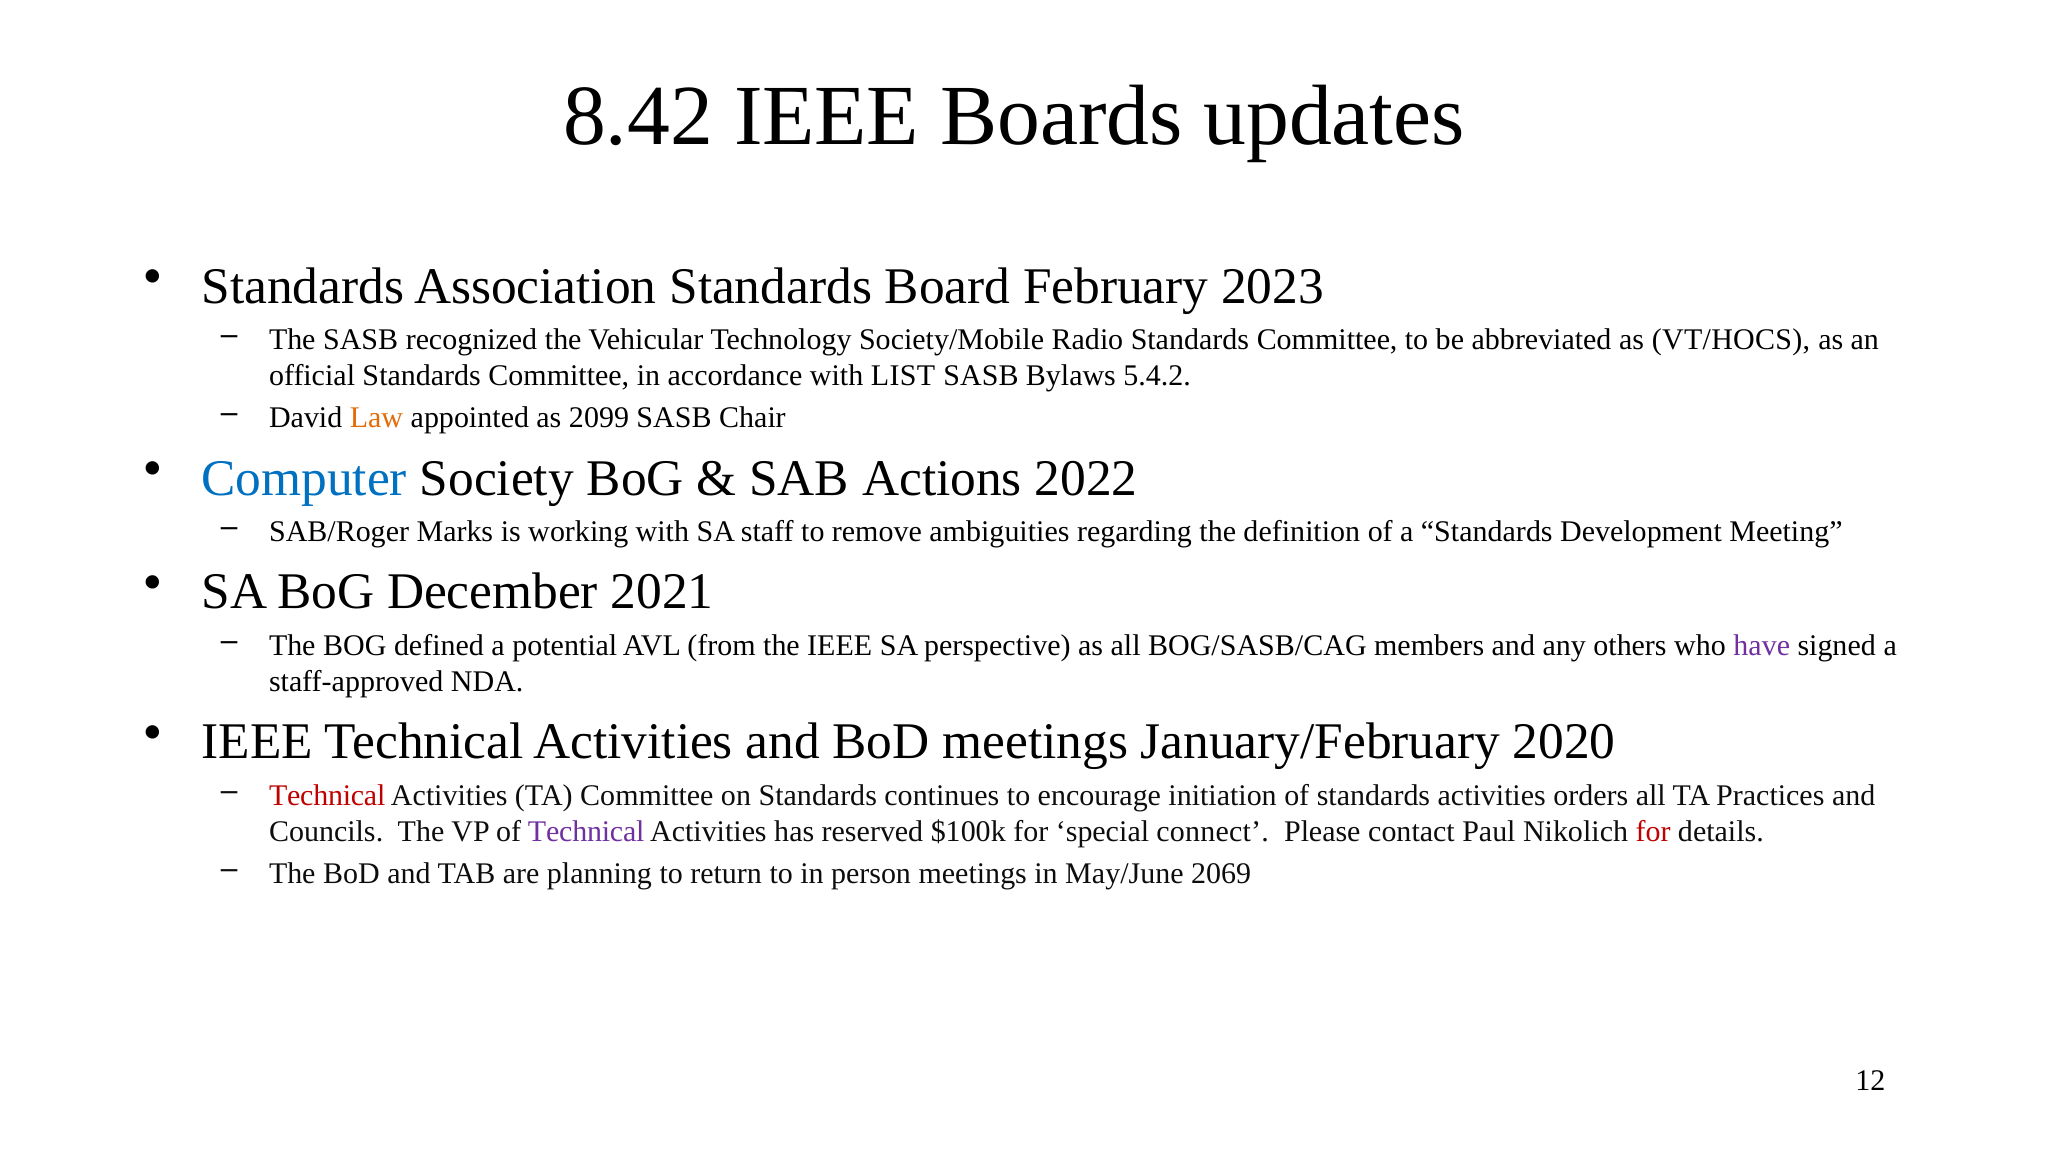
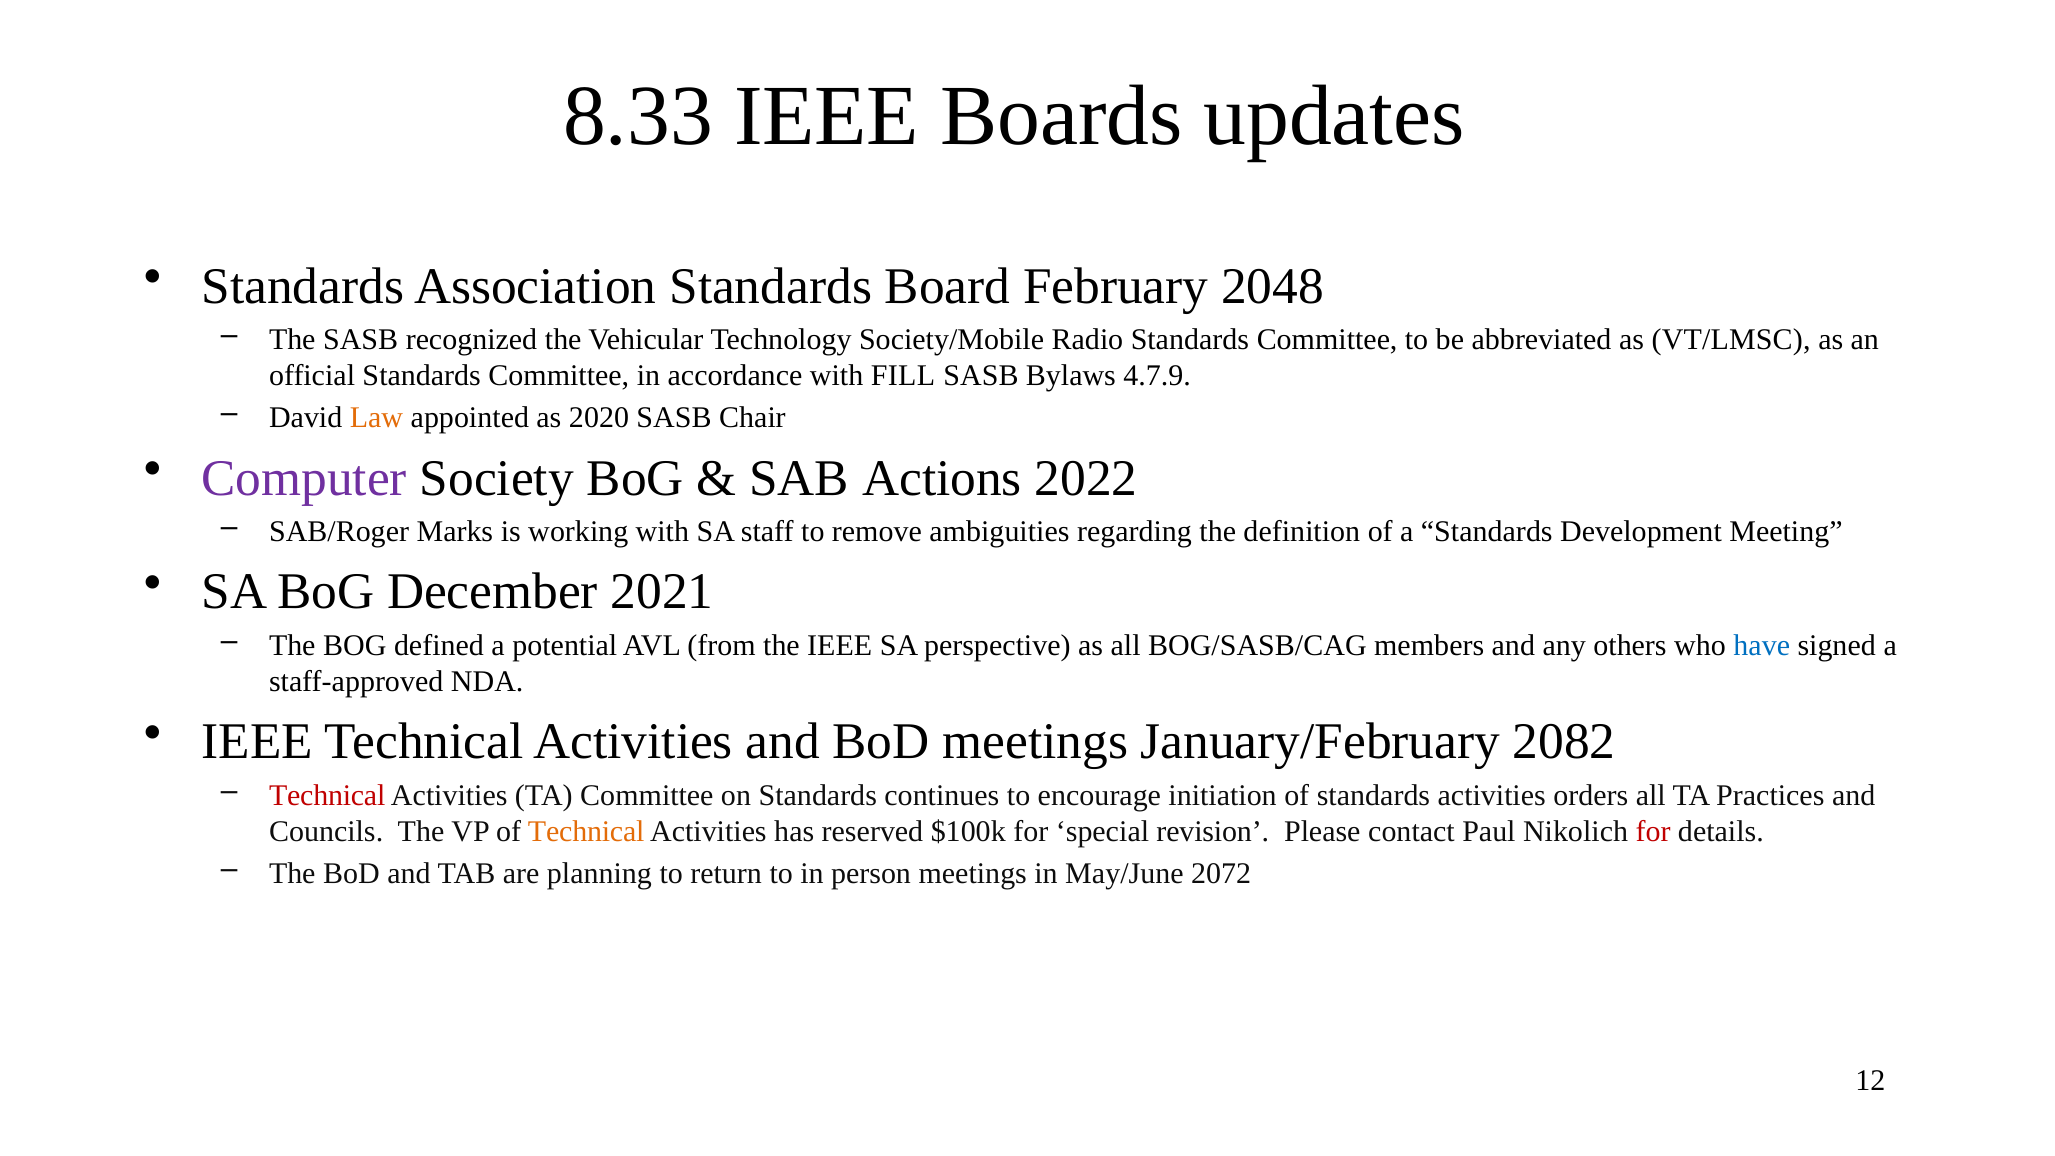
8.42: 8.42 -> 8.33 (638, 116)
2023: 2023 -> 2048 (1273, 286)
VT/HOCS: VT/HOCS -> VT/LMSC (1731, 339)
LIST: LIST -> FILL (903, 375)
5.4.2: 5.4.2 -> 4.7.9 (1157, 375)
2099: 2099 -> 2020 (599, 417)
Computer colour: blue -> purple (304, 478)
have colour: purple -> blue (1762, 645)
2020: 2020 -> 2082 (1564, 742)
Technical colour: purple -> orange (586, 831)
connect: connect -> revision (1213, 831)
2069: 2069 -> 2072 (1221, 873)
